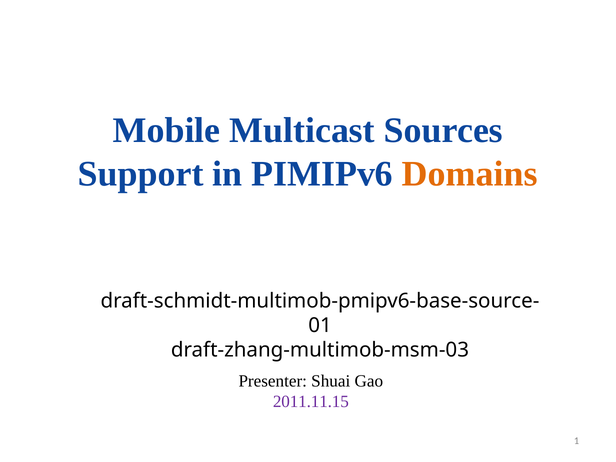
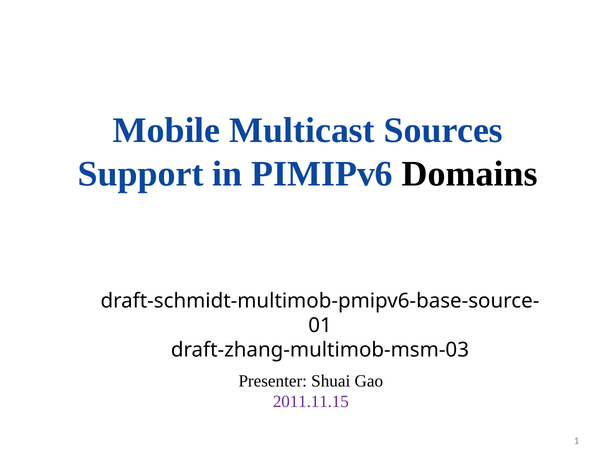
Domains colour: orange -> black (470, 174)
